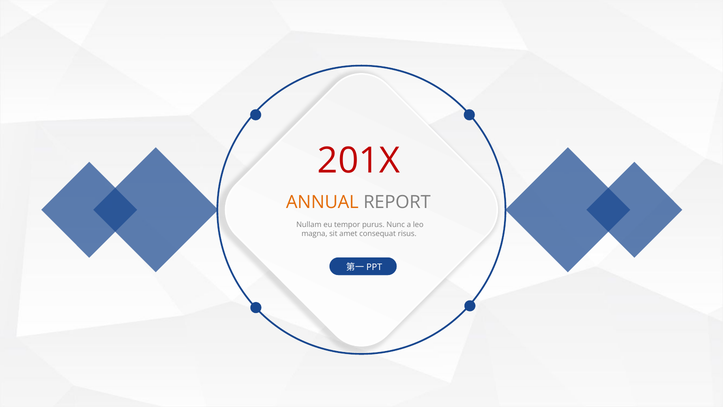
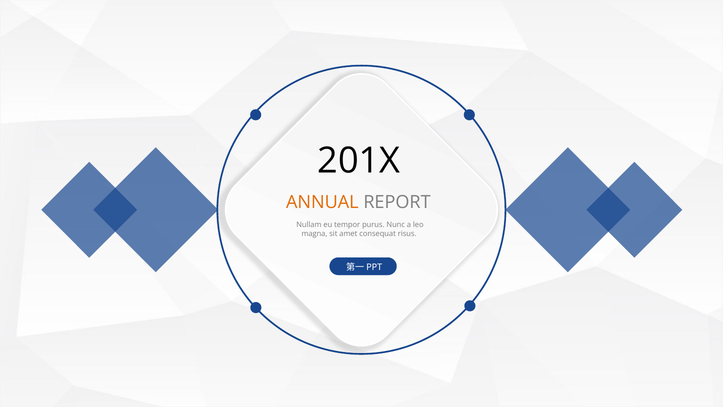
201X colour: red -> black (359, 161)
